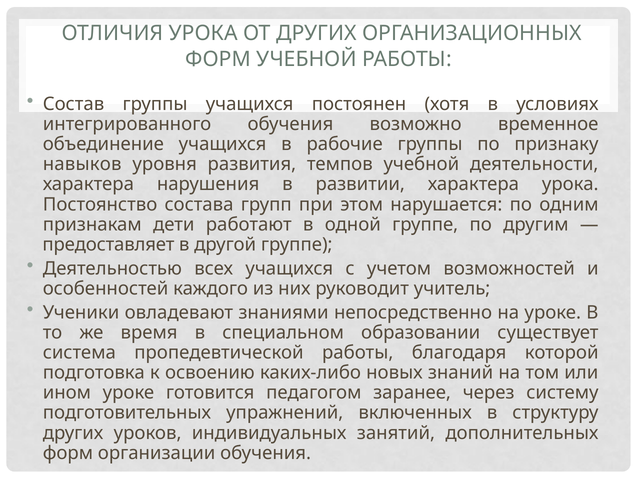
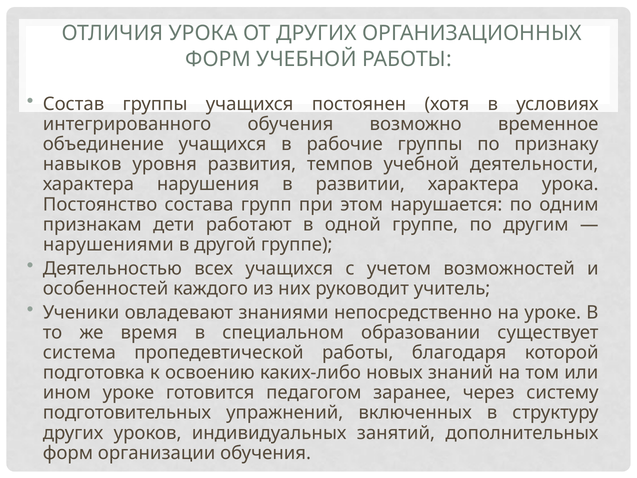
предоставляет: предоставляет -> нарушениями (108, 244)
